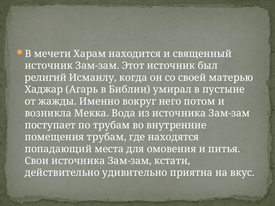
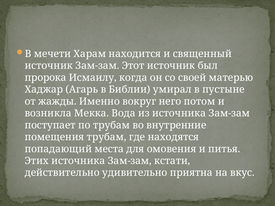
религий: религий -> пророка (46, 78)
Свои: Свои -> Этих (37, 161)
